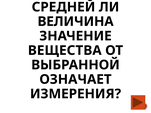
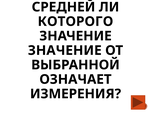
ВЕЛИЧИНА: ВЕЛИЧИНА -> КОТОРОГО (75, 22)
ВЕЩЕСТВА: ВЕЩЕСТВА -> ЗНАЧЕНИЕ (65, 51)
